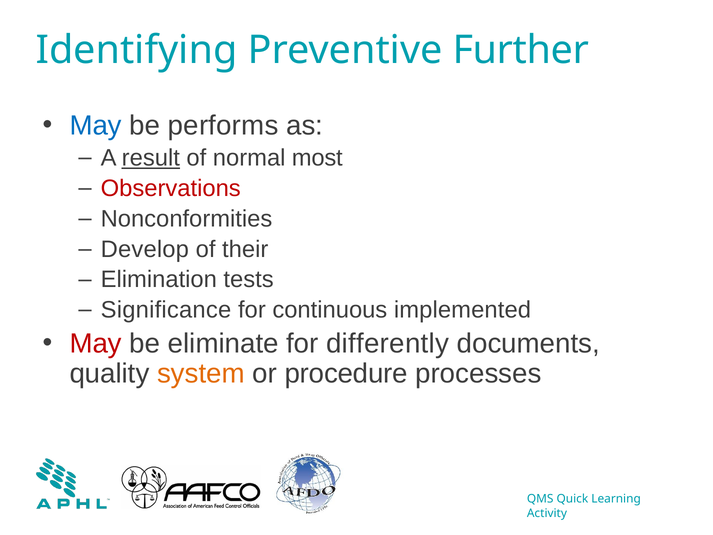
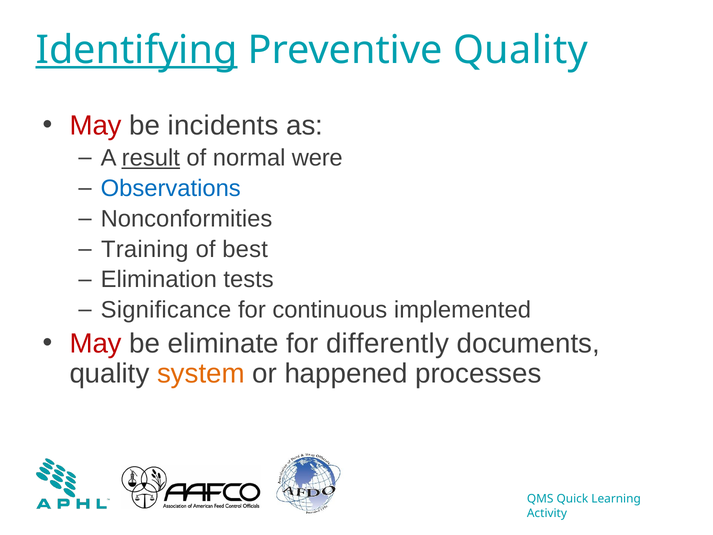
Identifying underline: none -> present (137, 50)
Preventive Further: Further -> Quality (521, 50)
May colour: blue -> red (96, 125)
performs: performs -> incidents (223, 125)
most: most -> were (317, 158)
Observations colour: red -> blue (171, 188)
Develop: Develop -> Training (145, 249)
their: their -> best (245, 249)
procedure: procedure -> happened (346, 373)
